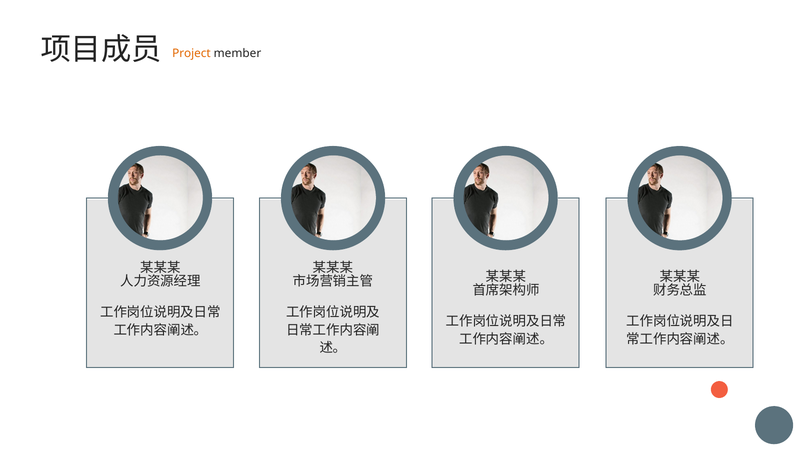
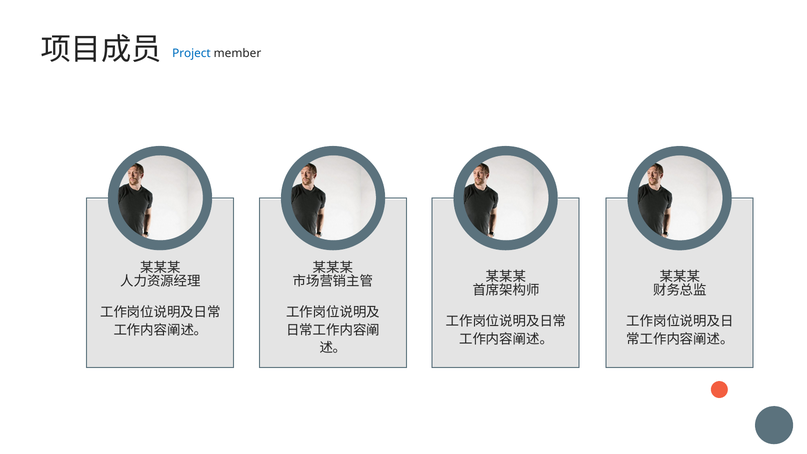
Project colour: orange -> blue (191, 53)
